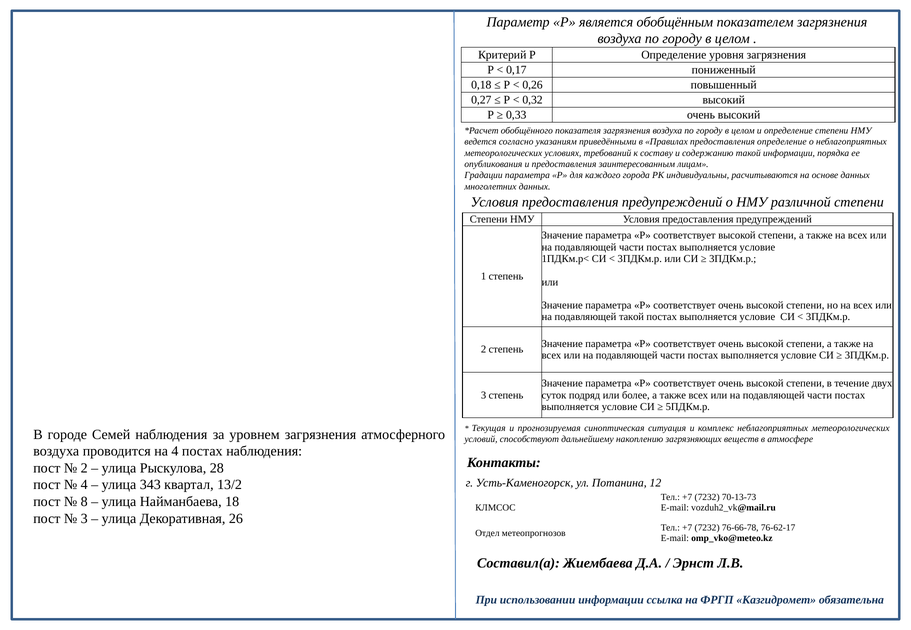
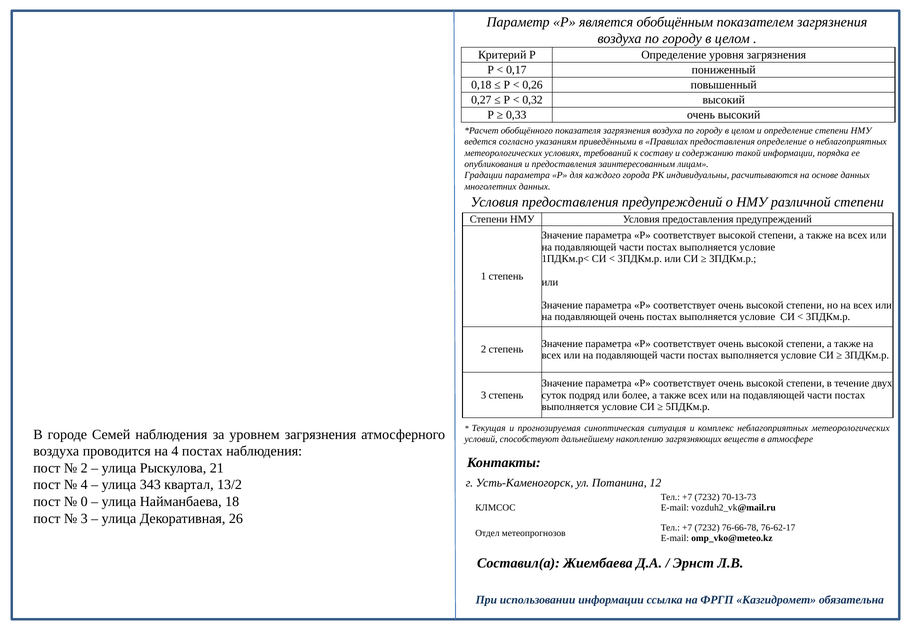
подавляющей такой: такой -> очень (631, 317)
28: 28 -> 21 (217, 469)
8: 8 -> 0 (84, 502)
